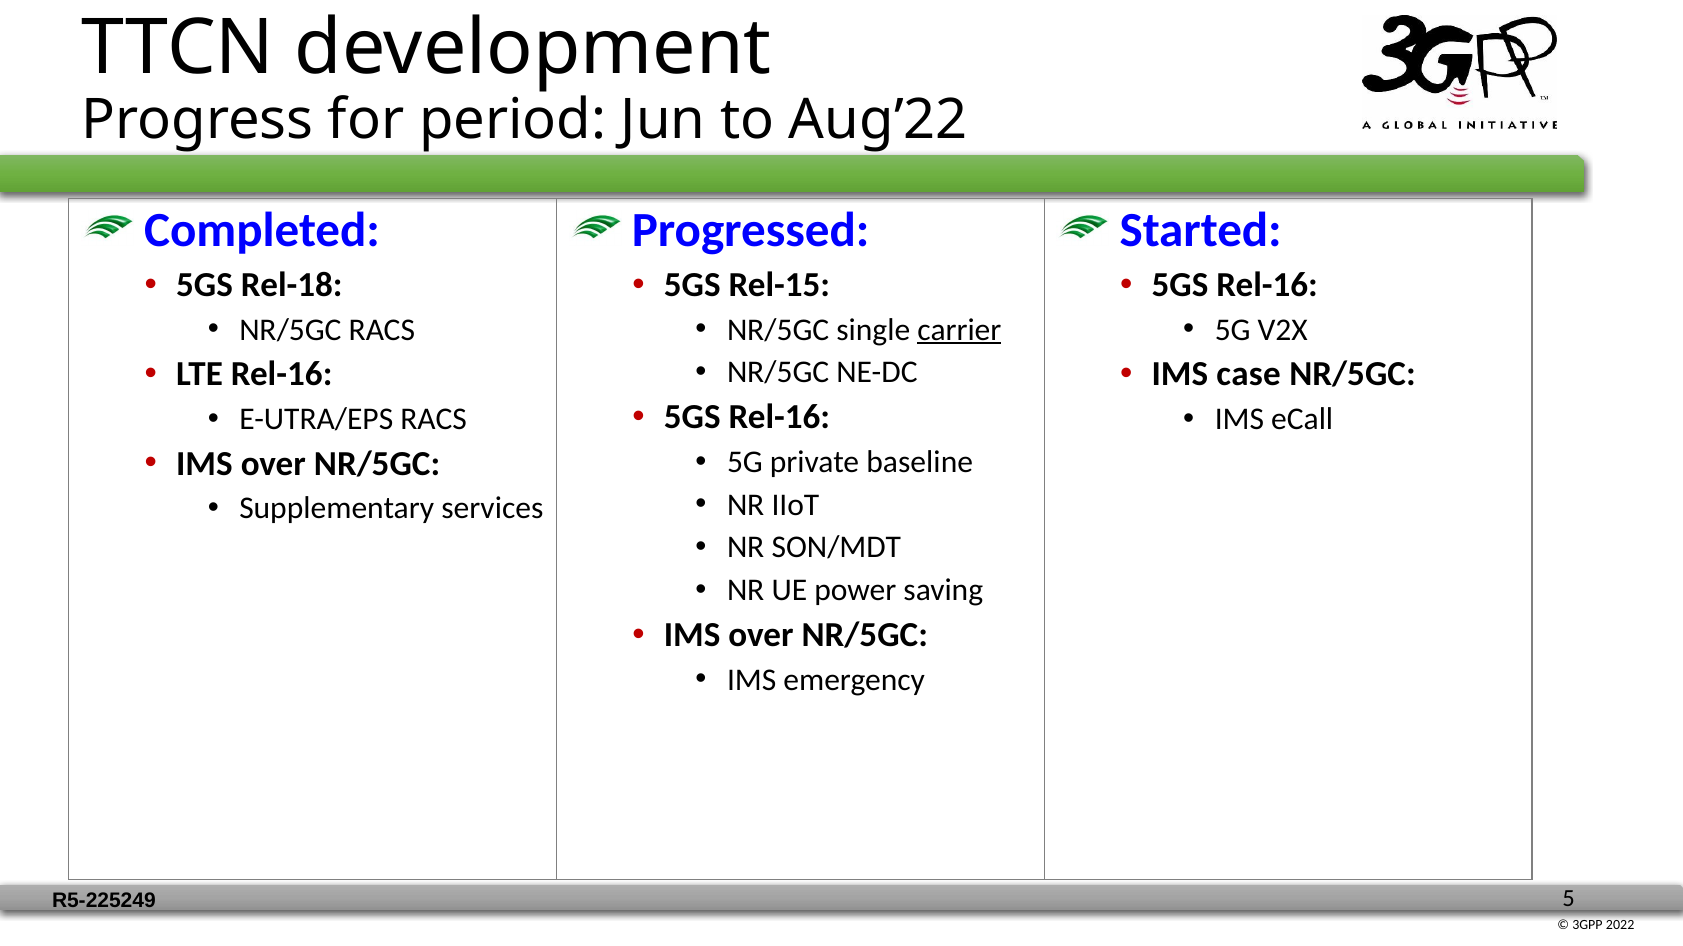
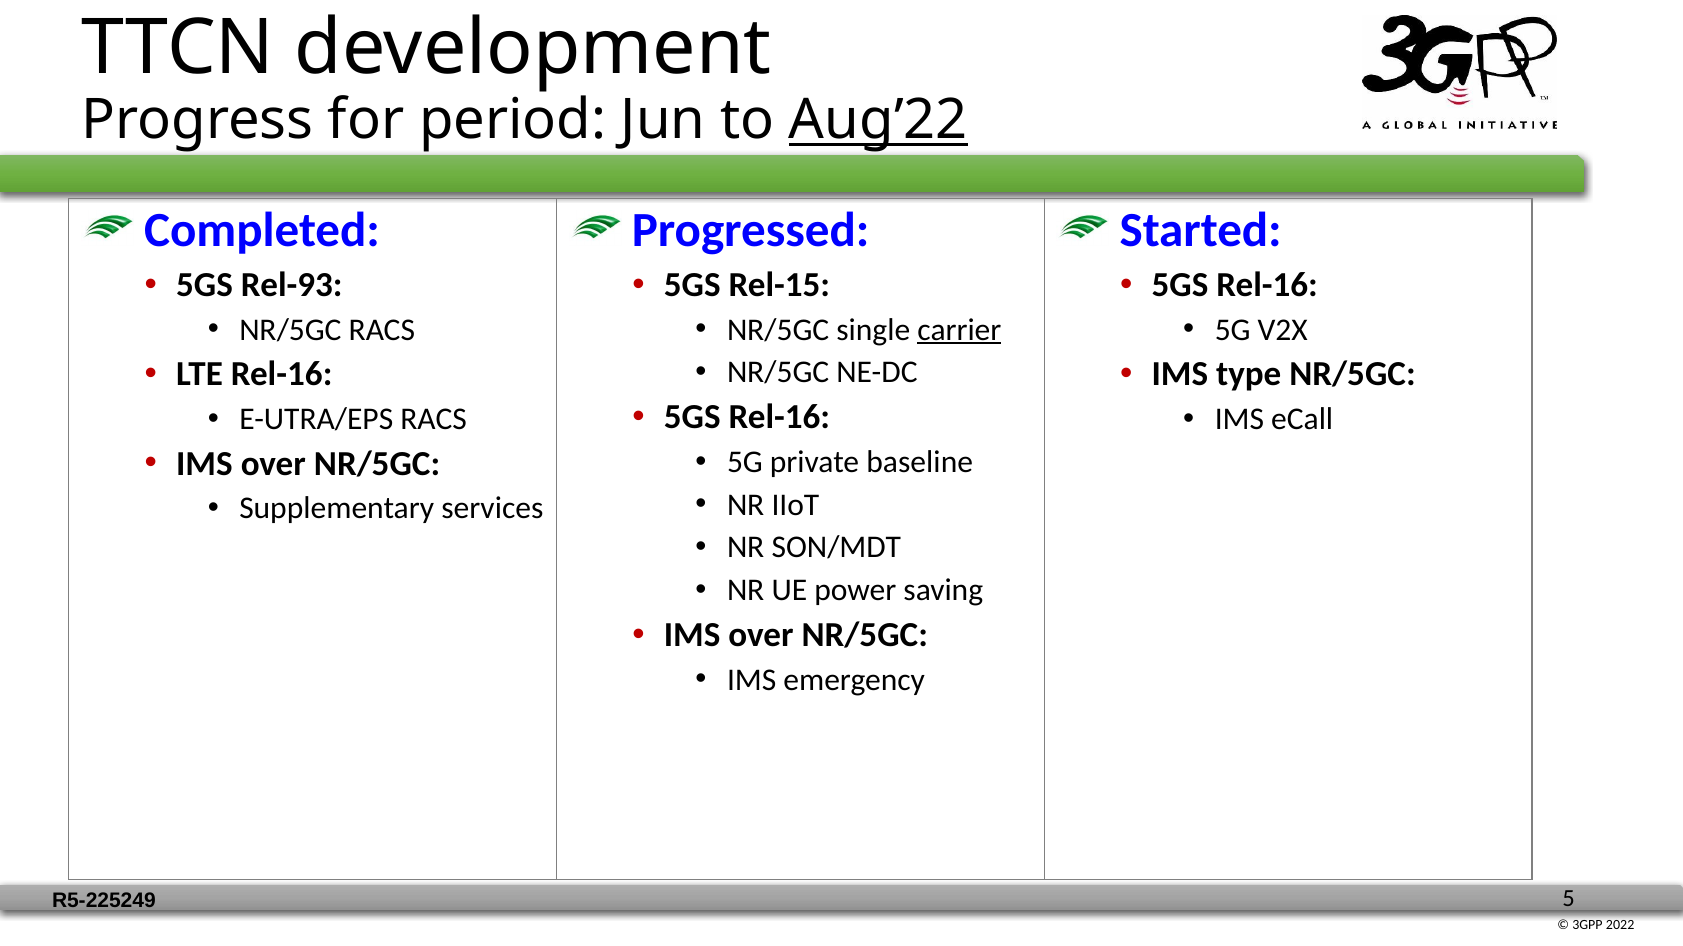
Aug’22 underline: none -> present (878, 120)
Rel-18: Rel-18 -> Rel-93 (292, 285)
case: case -> type (1249, 375)
